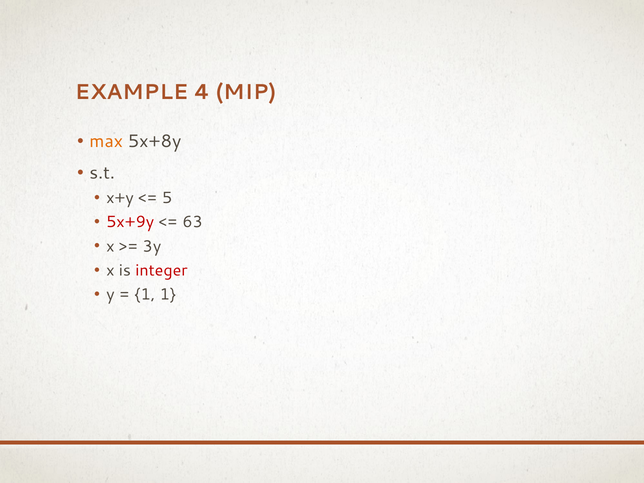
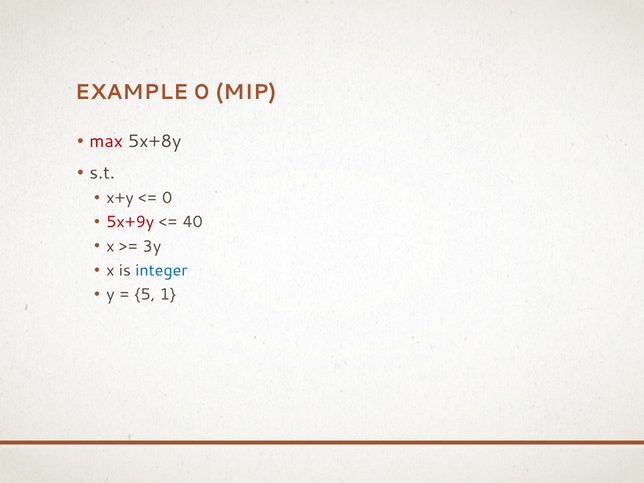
EXAMPLE 4: 4 -> 0 (202, 92)
max colour: orange -> red (106, 142)
5: 5 -> 0 (167, 198)
63: 63 -> 40 (193, 222)
integer colour: red -> blue (161, 270)
1: 1 -> 5 (145, 295)
